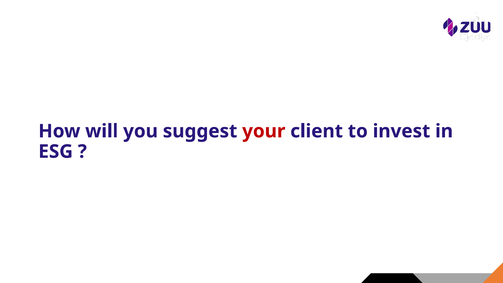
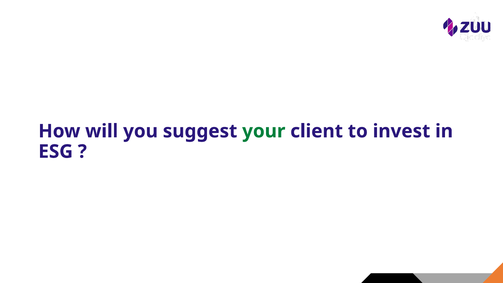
your colour: red -> green (264, 131)
